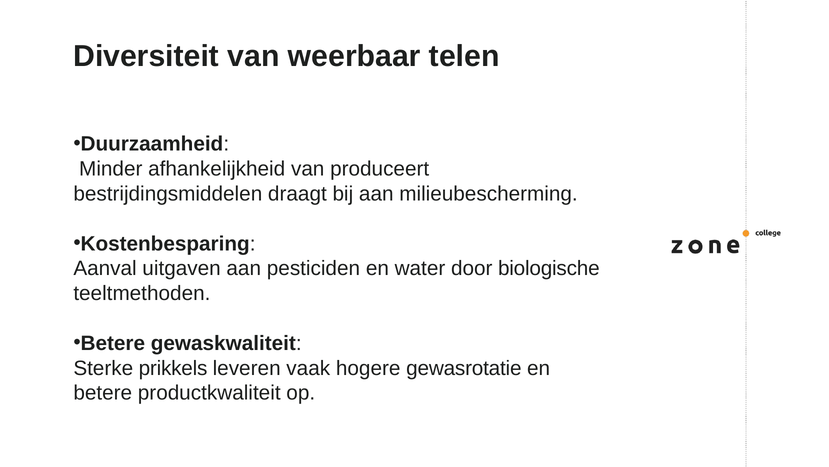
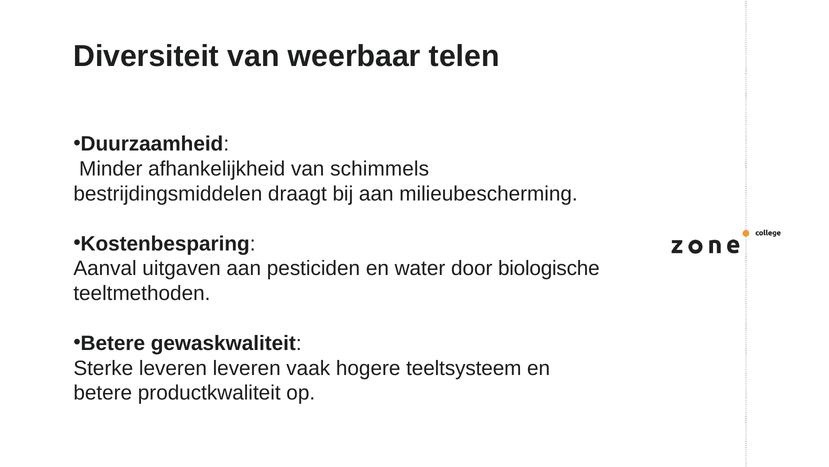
produceert: produceert -> schimmels (380, 169)
Sterke prikkels: prikkels -> leveren (173, 368)
gewasrotatie: gewasrotatie -> teeltsysteem (464, 368)
